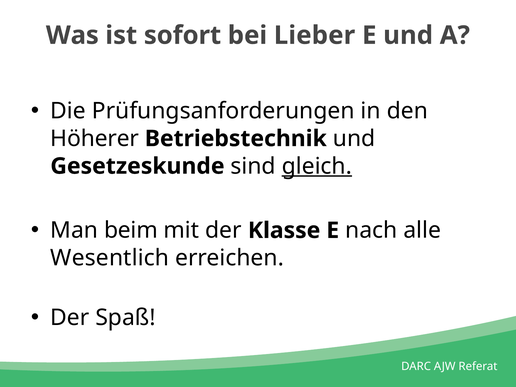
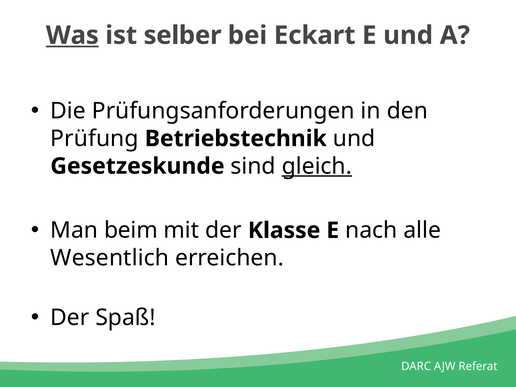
Was underline: none -> present (72, 35)
sofort: sofort -> selber (183, 35)
Lieber: Lieber -> Eckart (315, 35)
Höherer: Höherer -> Prüfung (94, 139)
